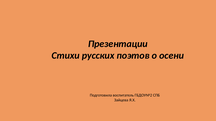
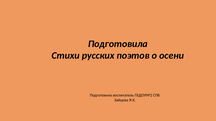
Презентации: Презентации -> Подготовила (118, 44)
